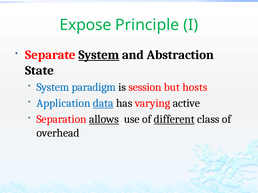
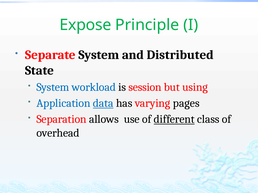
System underline: present -> none (99, 55)
Abstraction: Abstraction -> Distributed (180, 55)
paradigm: paradigm -> workload (94, 87)
hosts: hosts -> using (195, 87)
active: active -> pages (186, 103)
allows underline: present -> none (104, 120)
